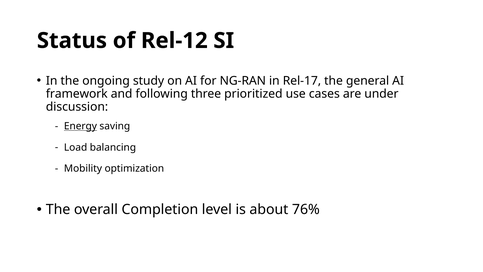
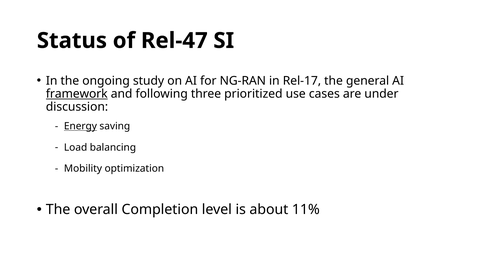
Rel-12: Rel-12 -> Rel-47 (174, 41)
framework underline: none -> present (77, 94)
76%: 76% -> 11% (306, 209)
